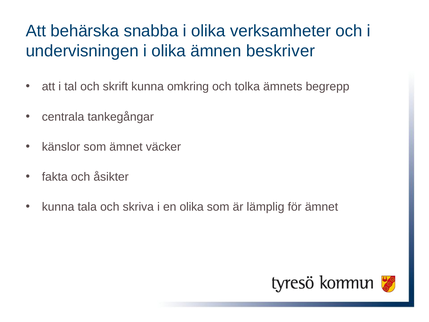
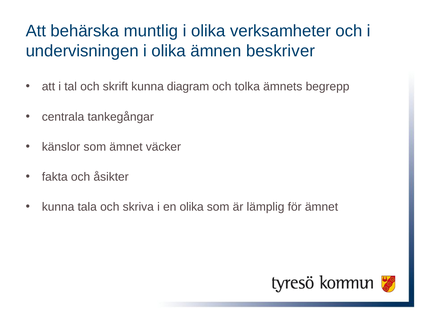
snabba: snabba -> muntlig (151, 31)
omkring: omkring -> diagram (188, 87)
